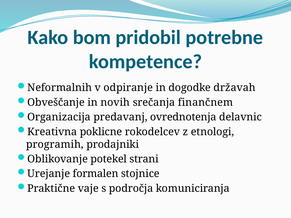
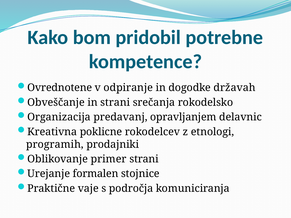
Neformalnih: Neformalnih -> Ovrednotene (60, 88)
in novih: novih -> strani (115, 103)
finančnem: finančnem -> rokodelsko (205, 103)
ovrednotenja: ovrednotenja -> opravljanjem (183, 117)
potekel: potekel -> primer (109, 159)
